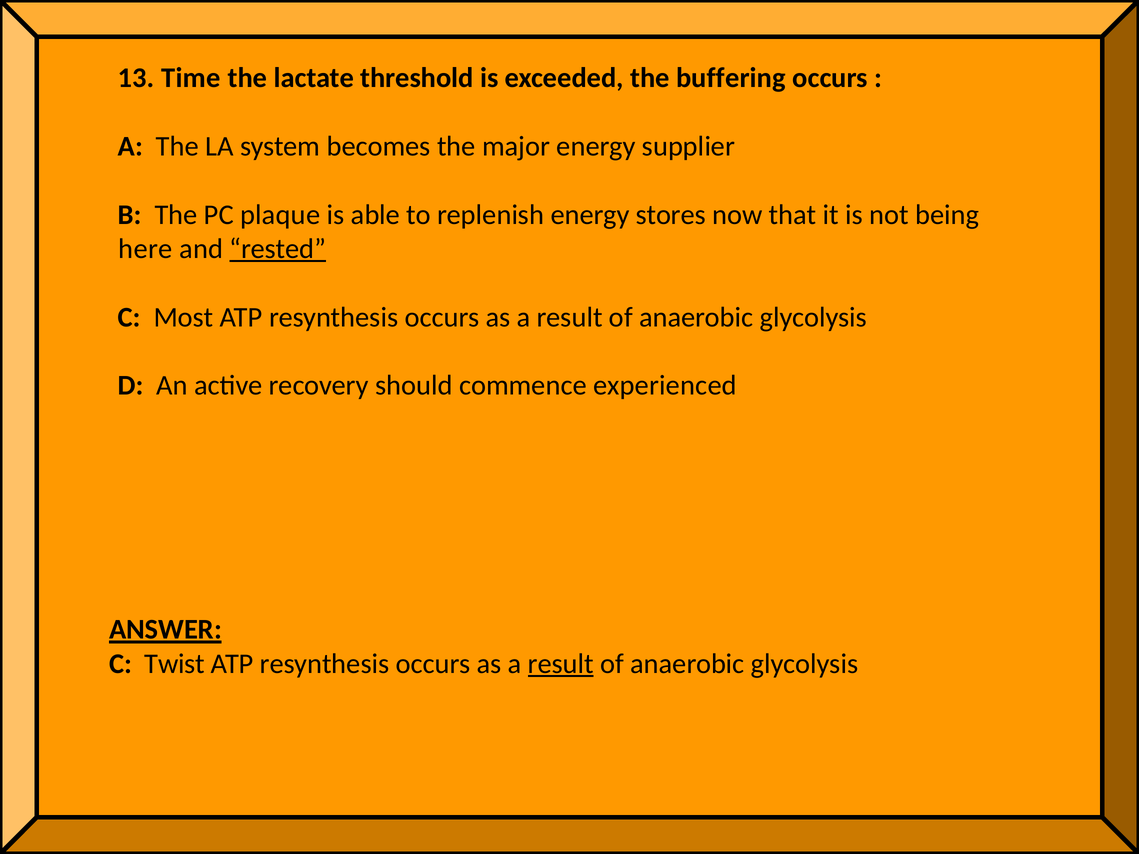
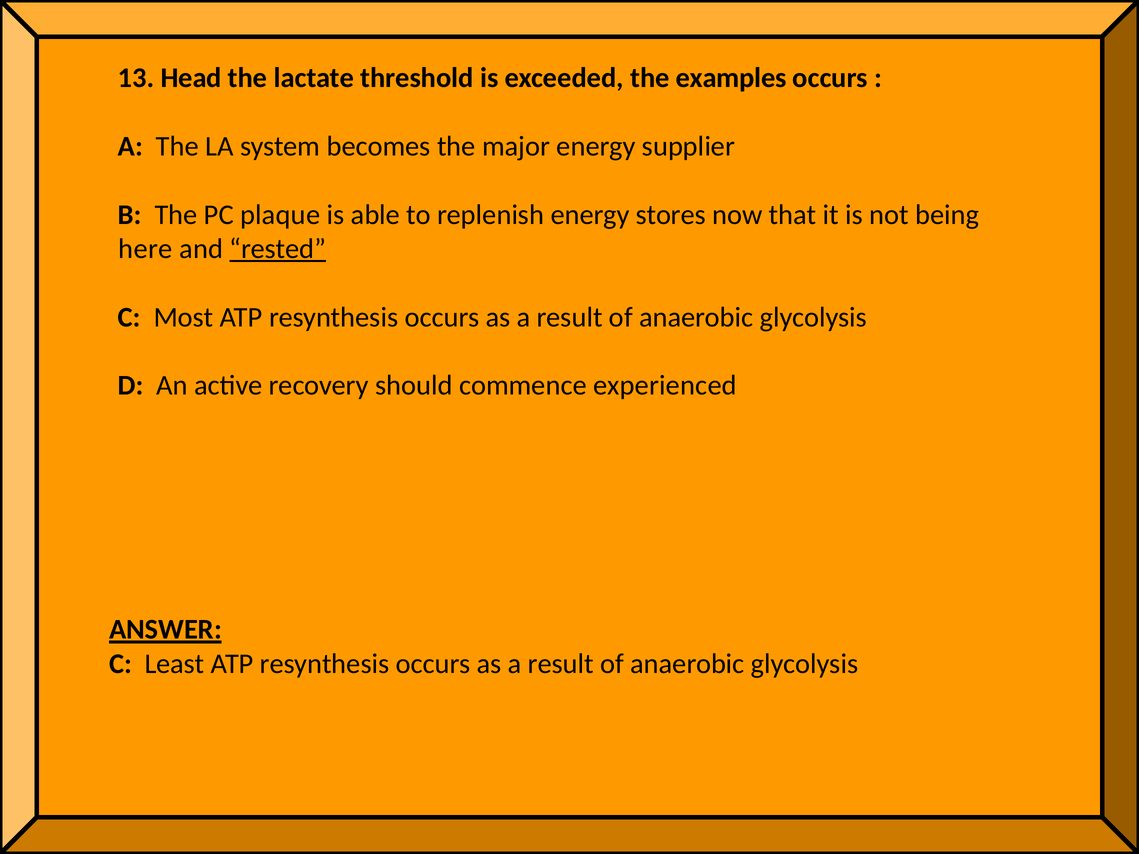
Time: Time -> Head (191, 78)
buffering: buffering -> examples (731, 78)
Twist: Twist -> Least (175, 664)
result underline: present -> none (561, 664)
